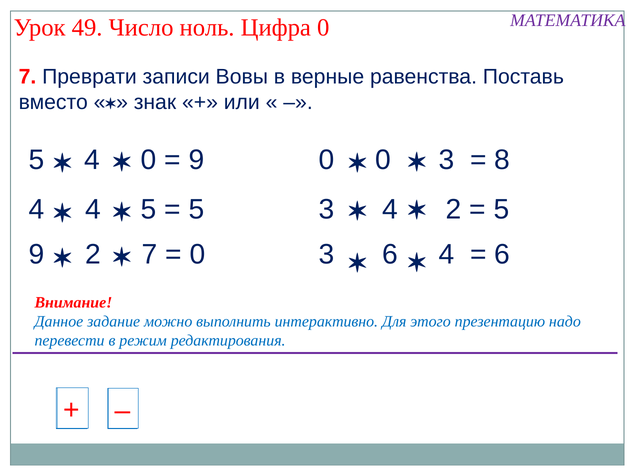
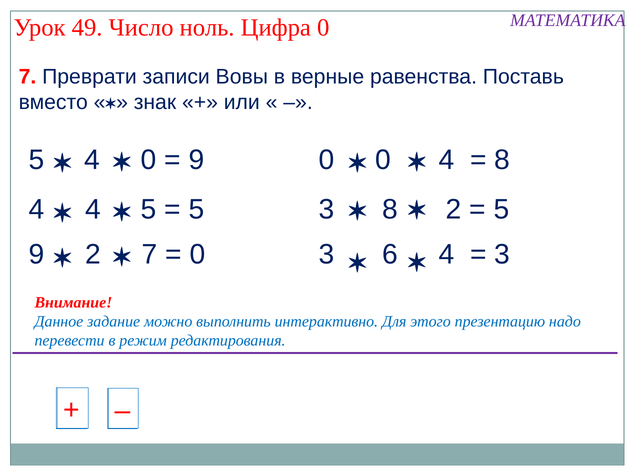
3: 3 -> 4 (447, 160)
4: 4 -> 8 (390, 210)
6: 6 -> 3 (502, 255)
